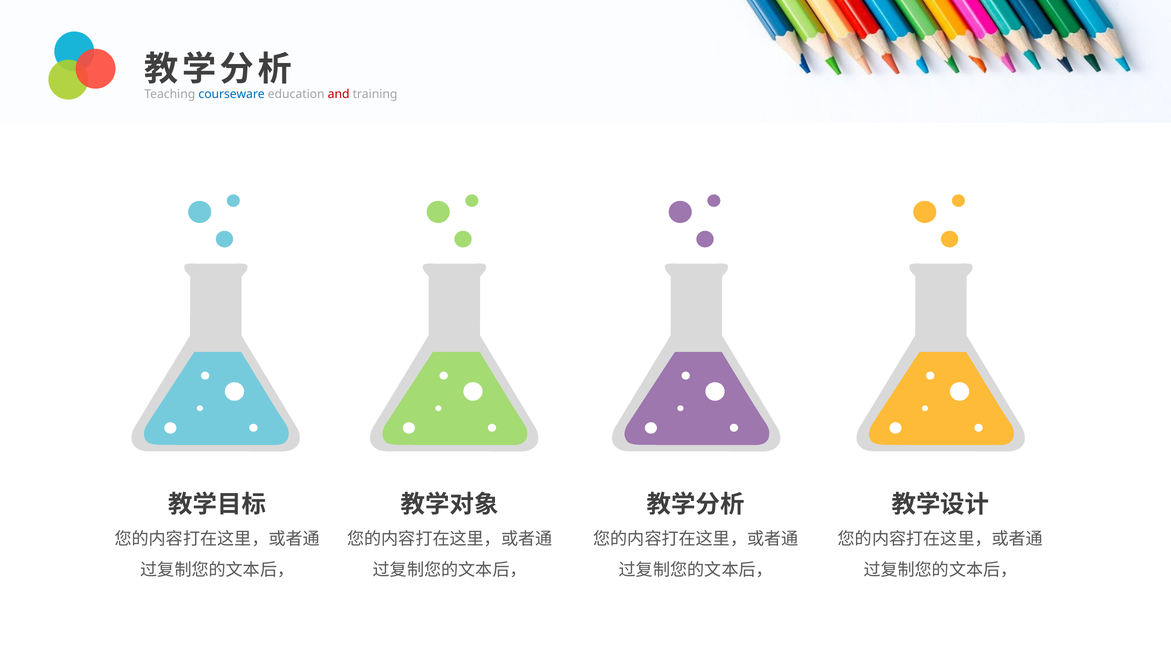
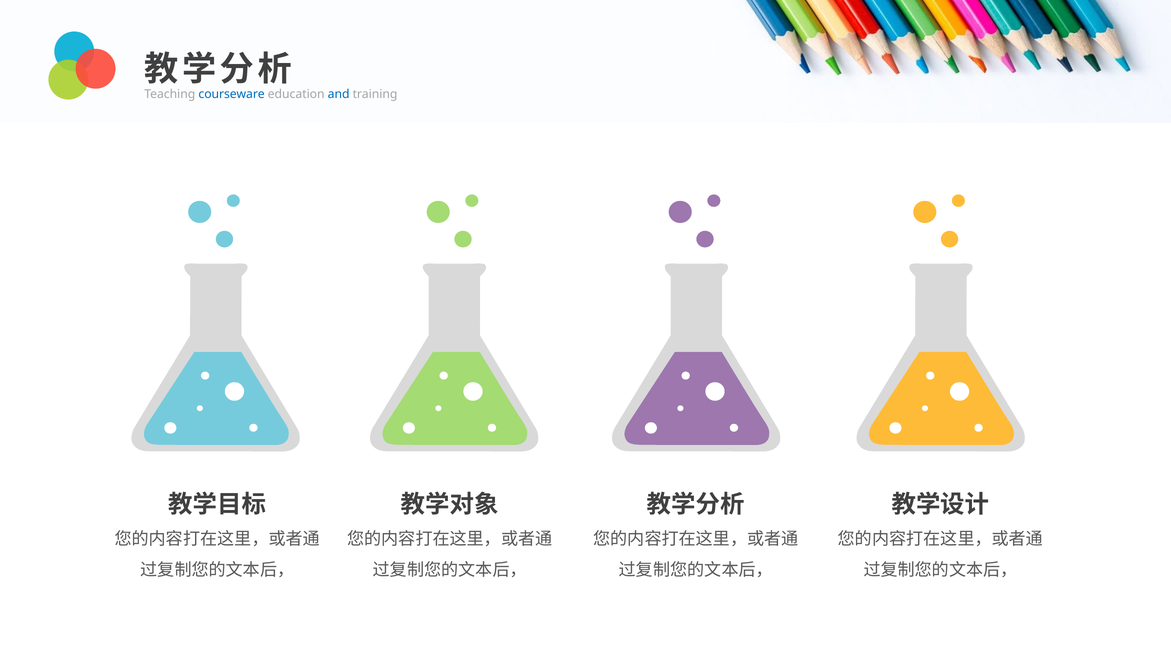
and colour: red -> blue (339, 94)
